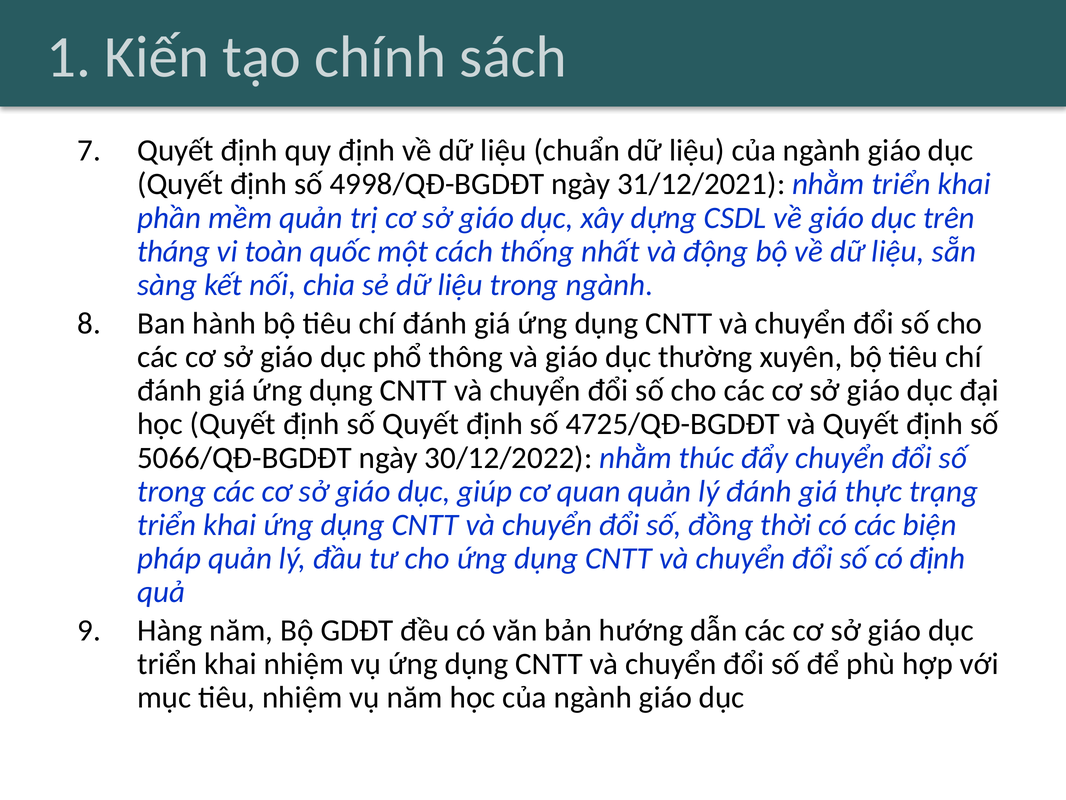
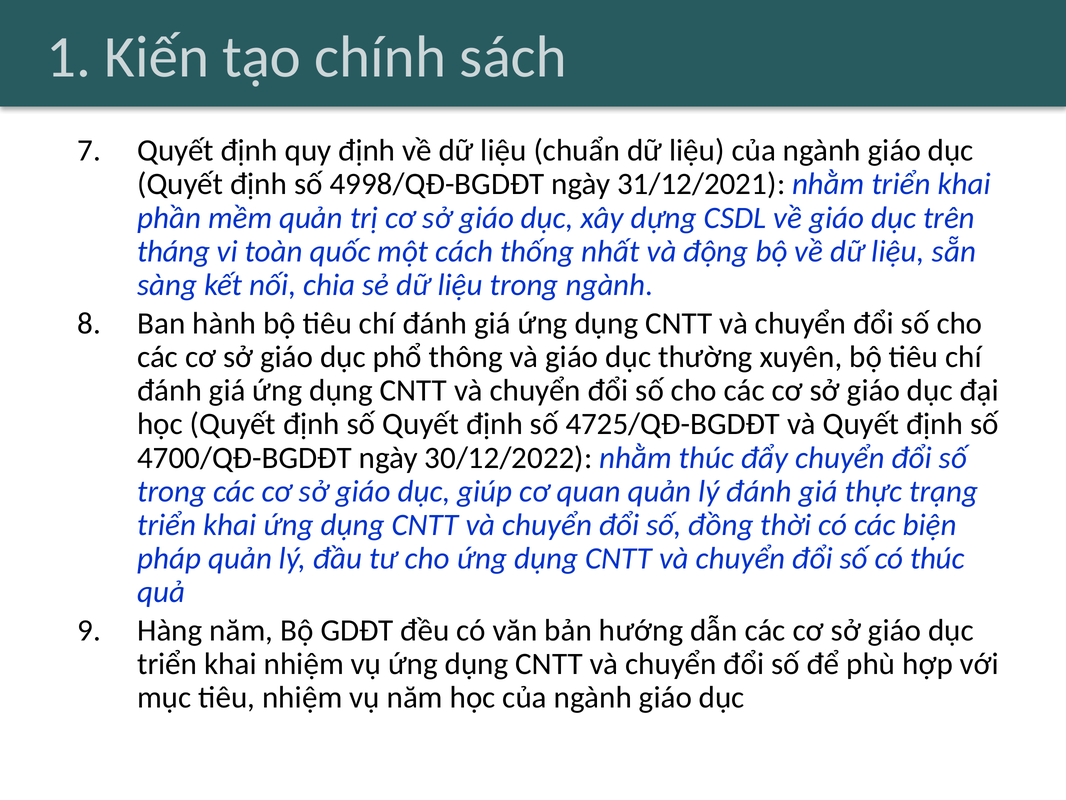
5066/QĐ-BGDĐT: 5066/QĐ-BGDĐT -> 4700/QĐ-BGDĐT (244, 457)
có định: định -> thúc (937, 558)
